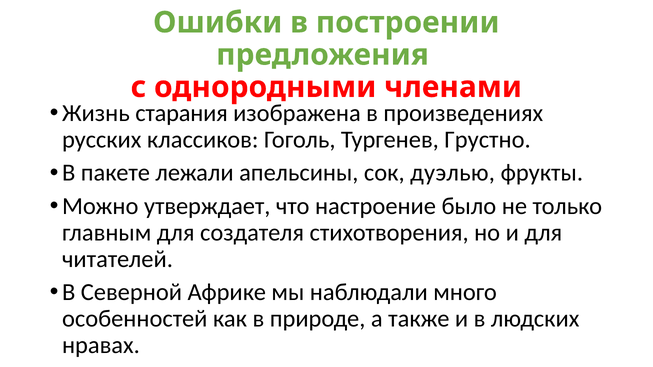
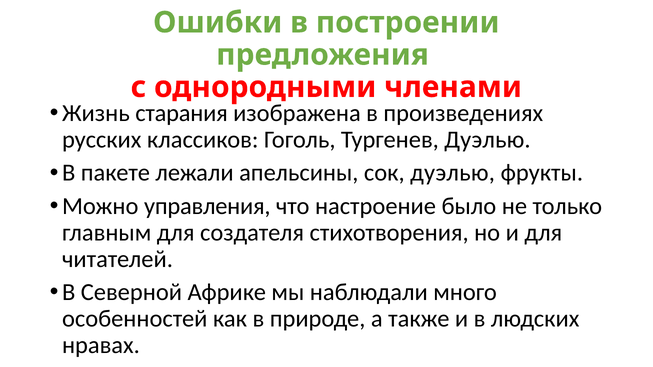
Тургенев Грустно: Грустно -> Дуэлью (487, 140)
утверждает: утверждает -> управления (207, 206)
